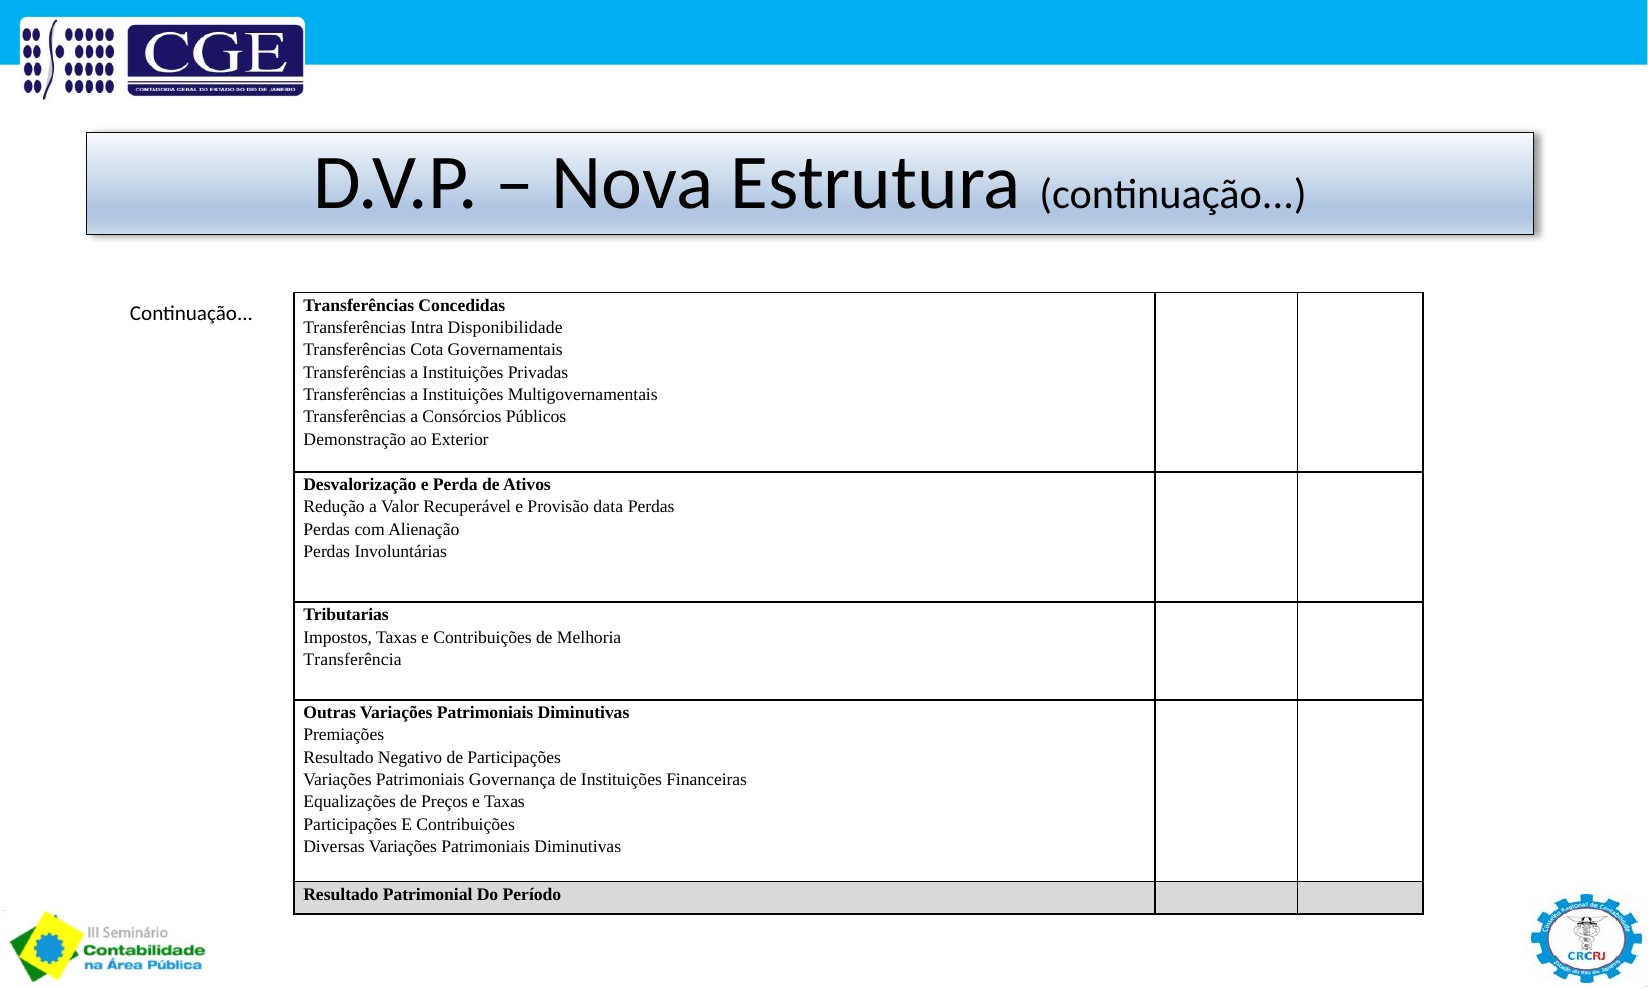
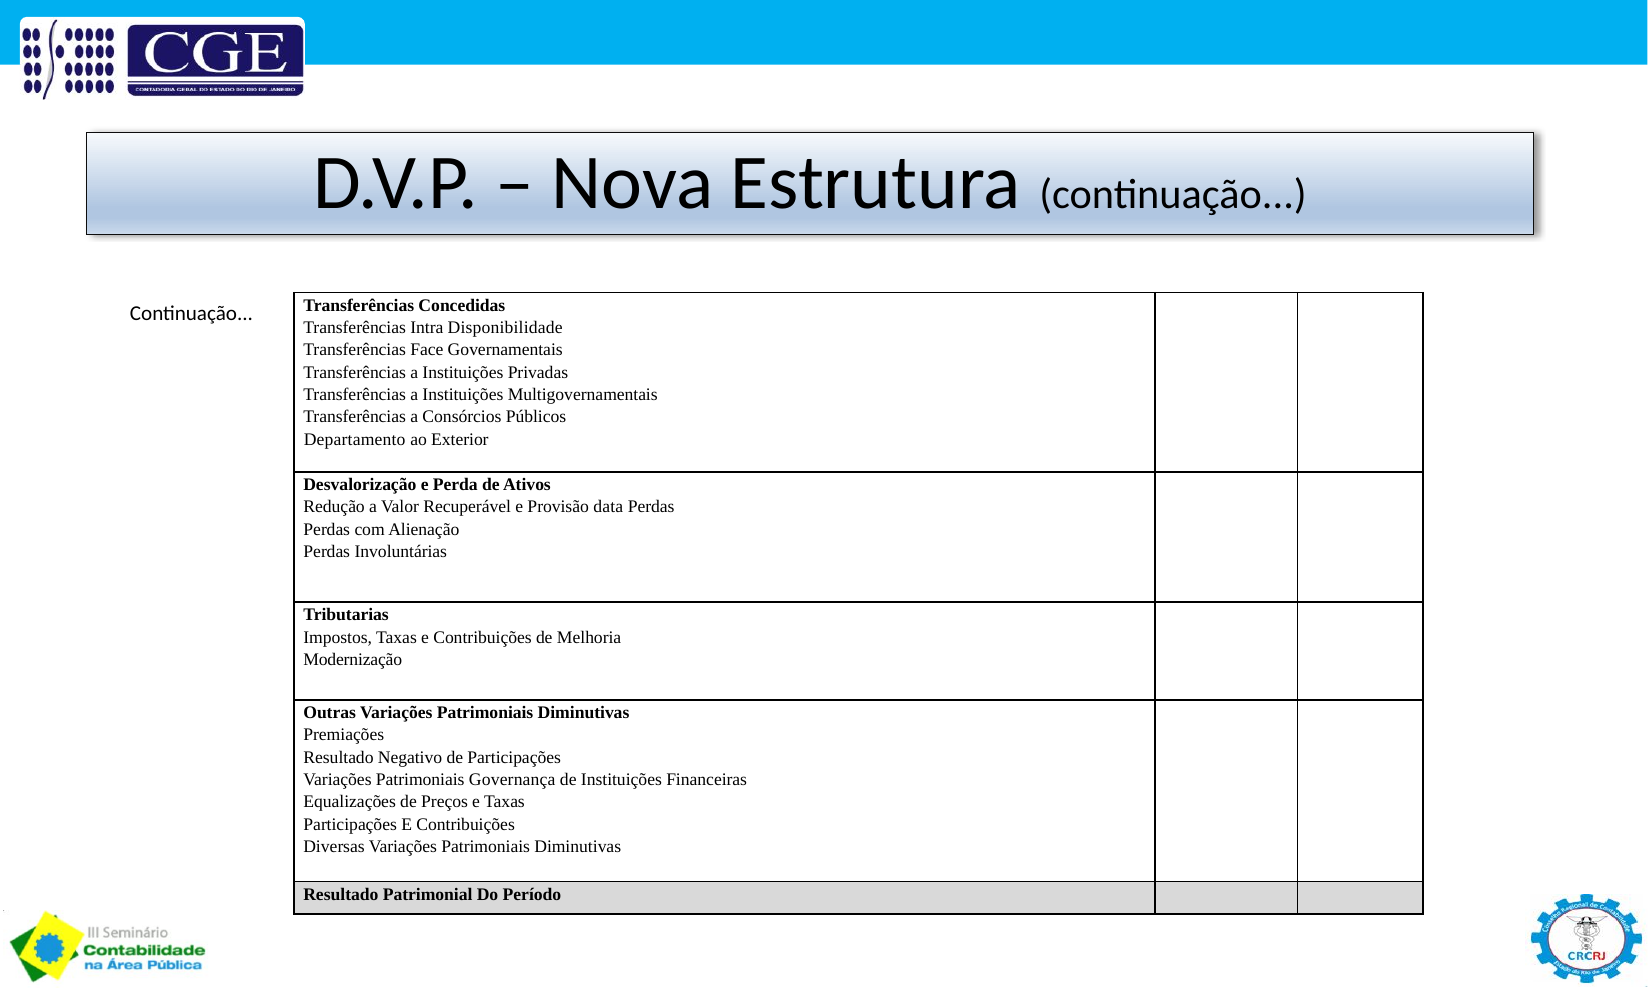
Cota: Cota -> Face (427, 350)
Demonstração: Demonstração -> Departamento (355, 439)
Transferência: Transferência -> Modernização (353, 659)
